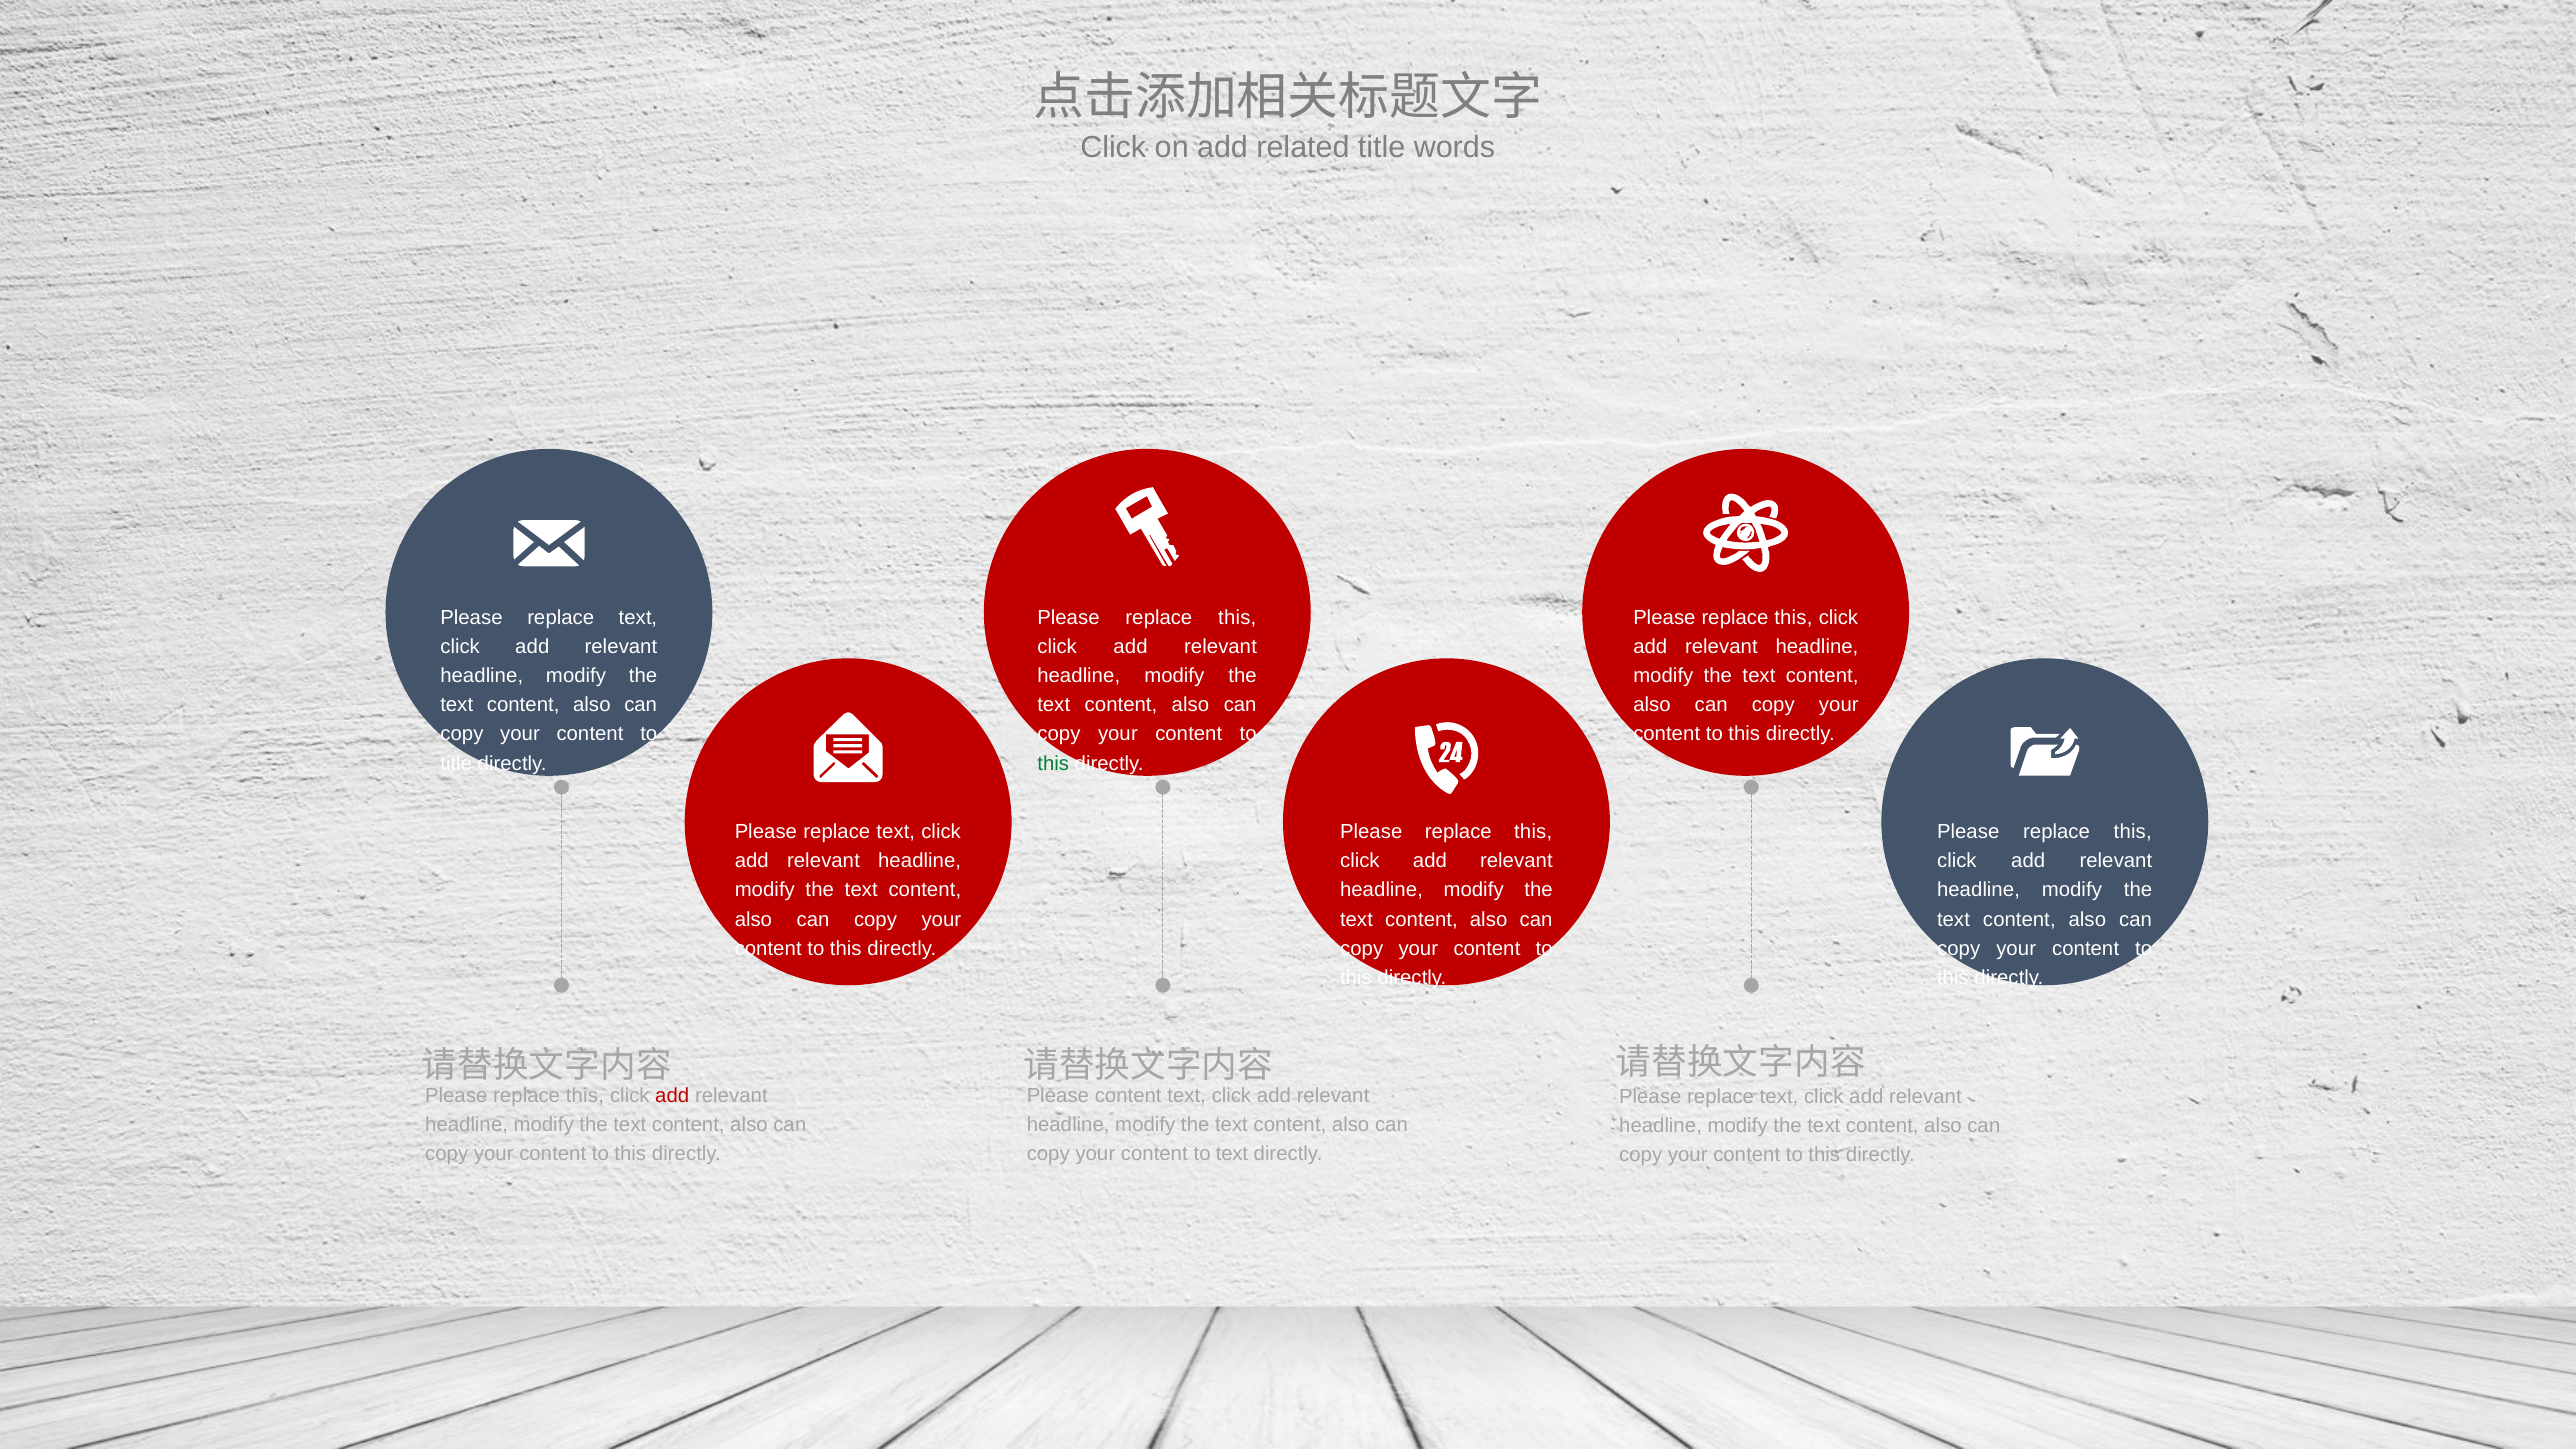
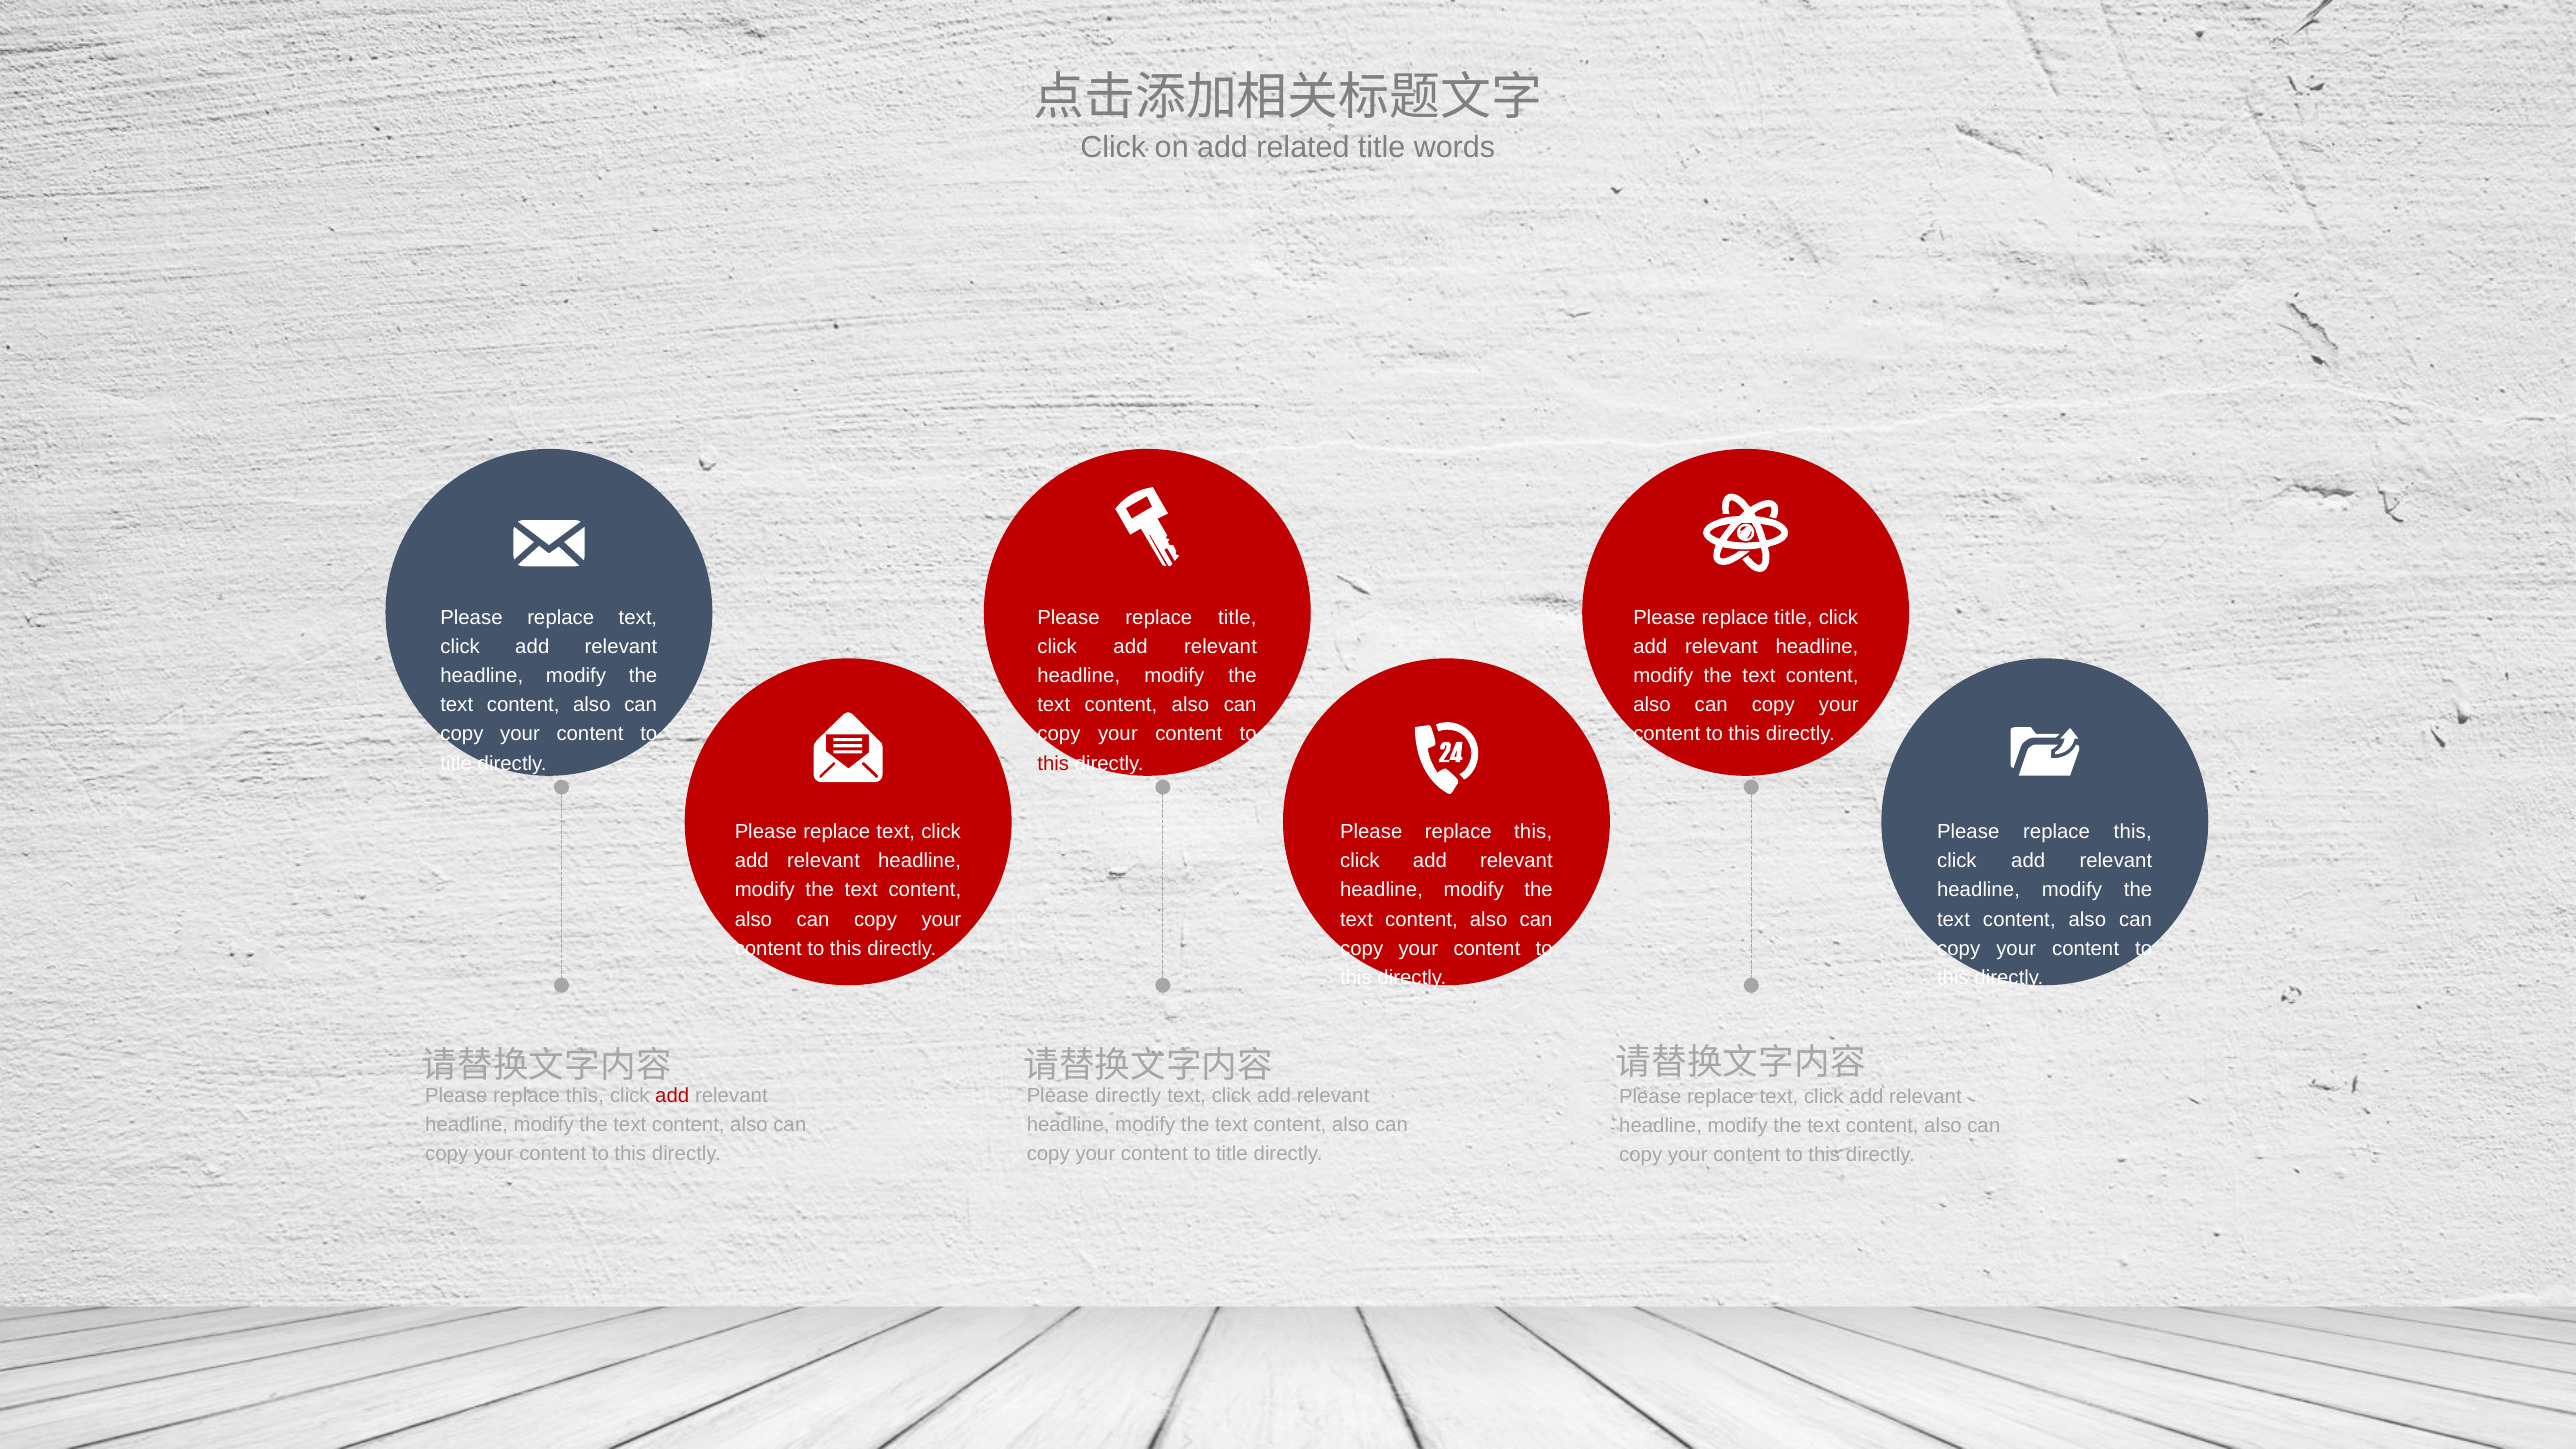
this: this -> title (1237, 617)
this: this -> title (1793, 617)
this colour: green -> red (1053, 763)
Please content: content -> directly (1128, 1096)
text: text -> title (1232, 1154)
